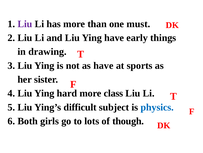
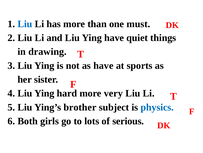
Liu colour: purple -> blue (25, 24)
early: early -> quiet (137, 38)
class: class -> very (113, 93)
difficult: difficult -> brother (80, 107)
though: though -> serious (128, 121)
